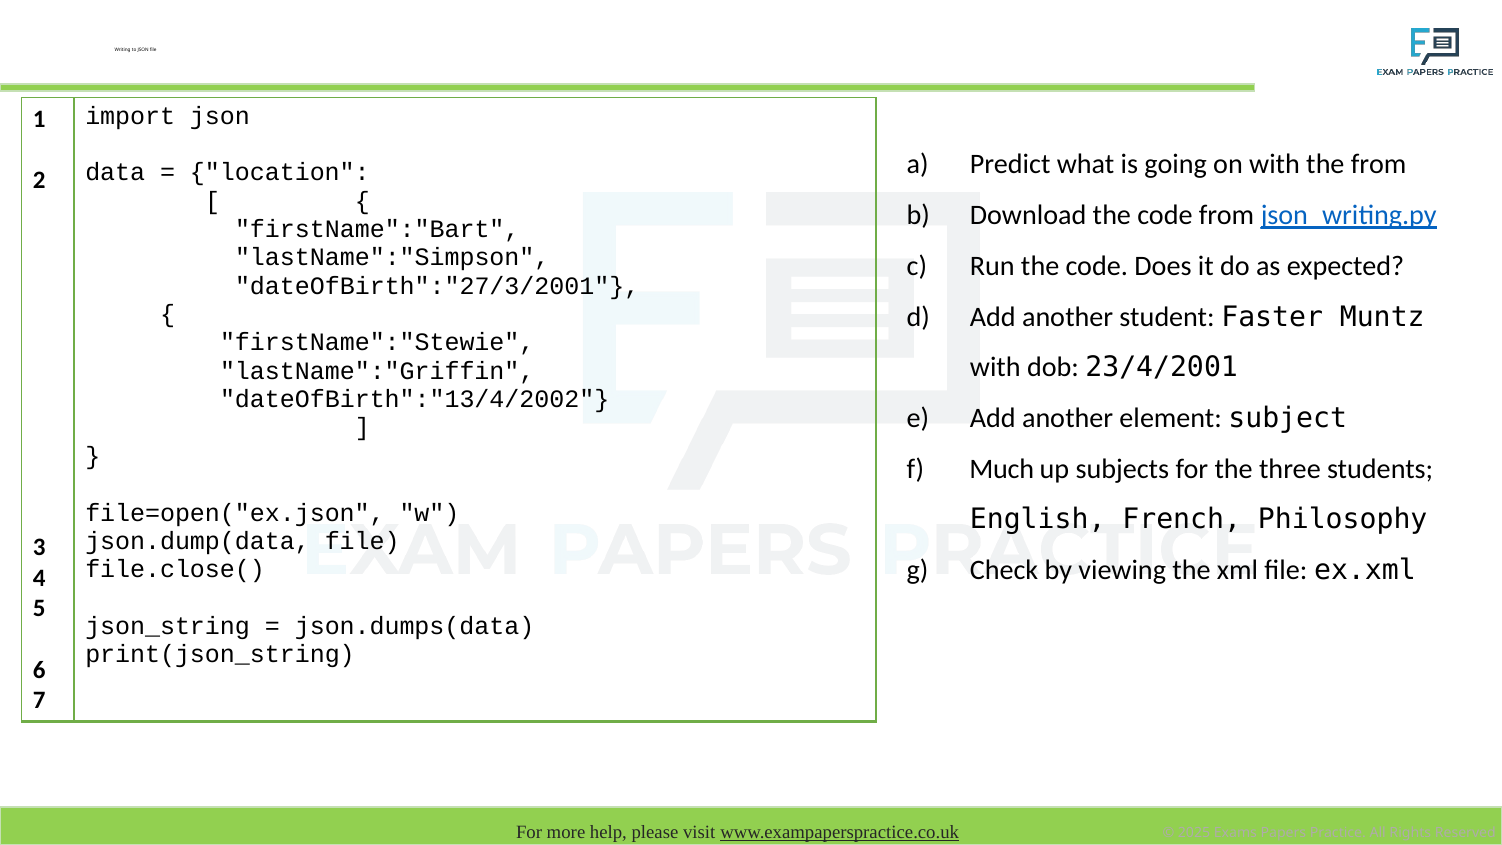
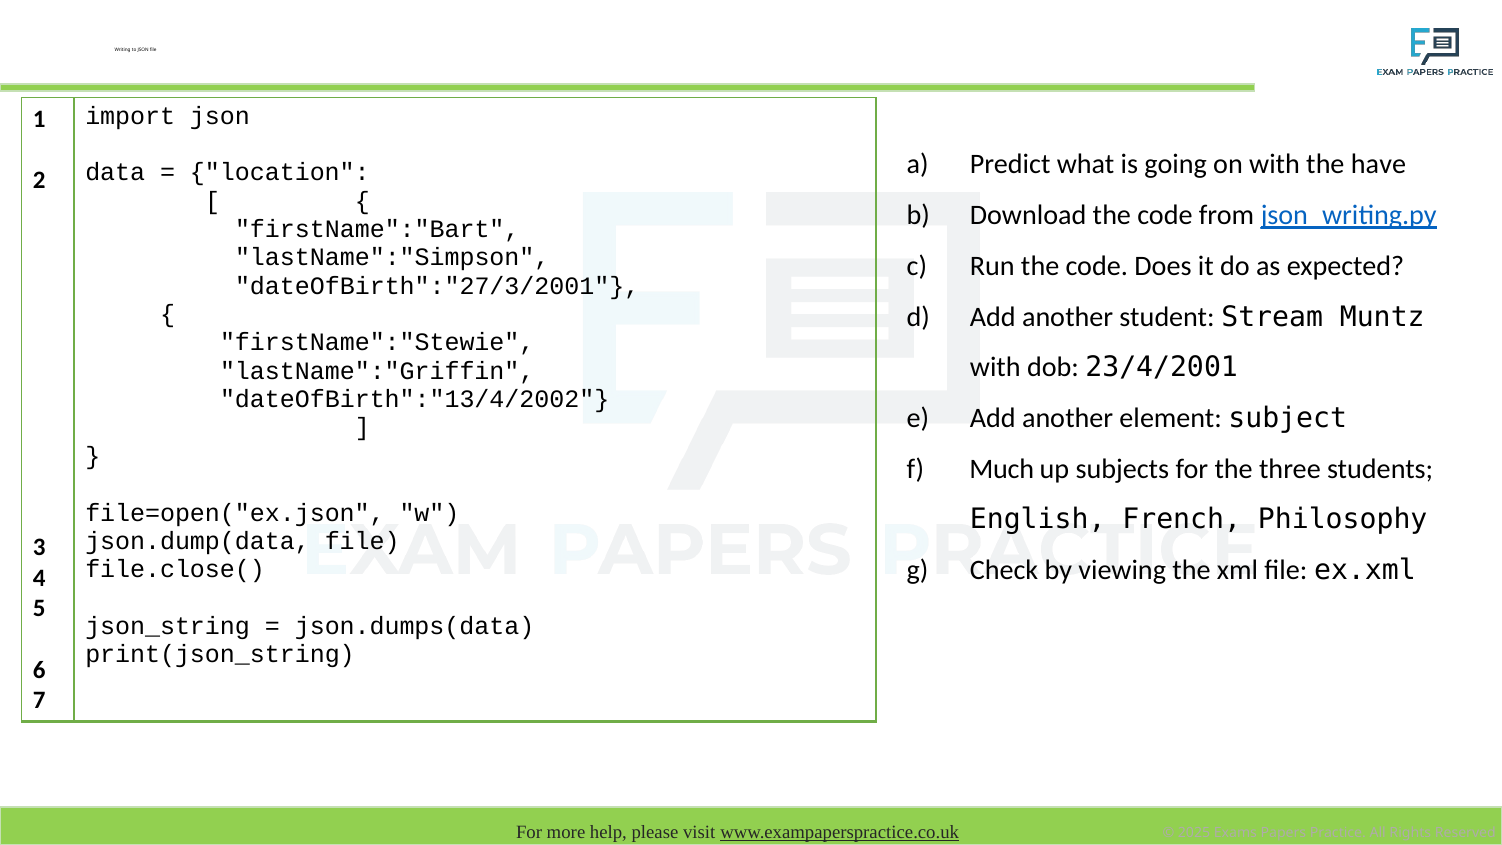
the from: from -> have (1378, 164)
Faster: Faster -> Stream (1272, 317)
